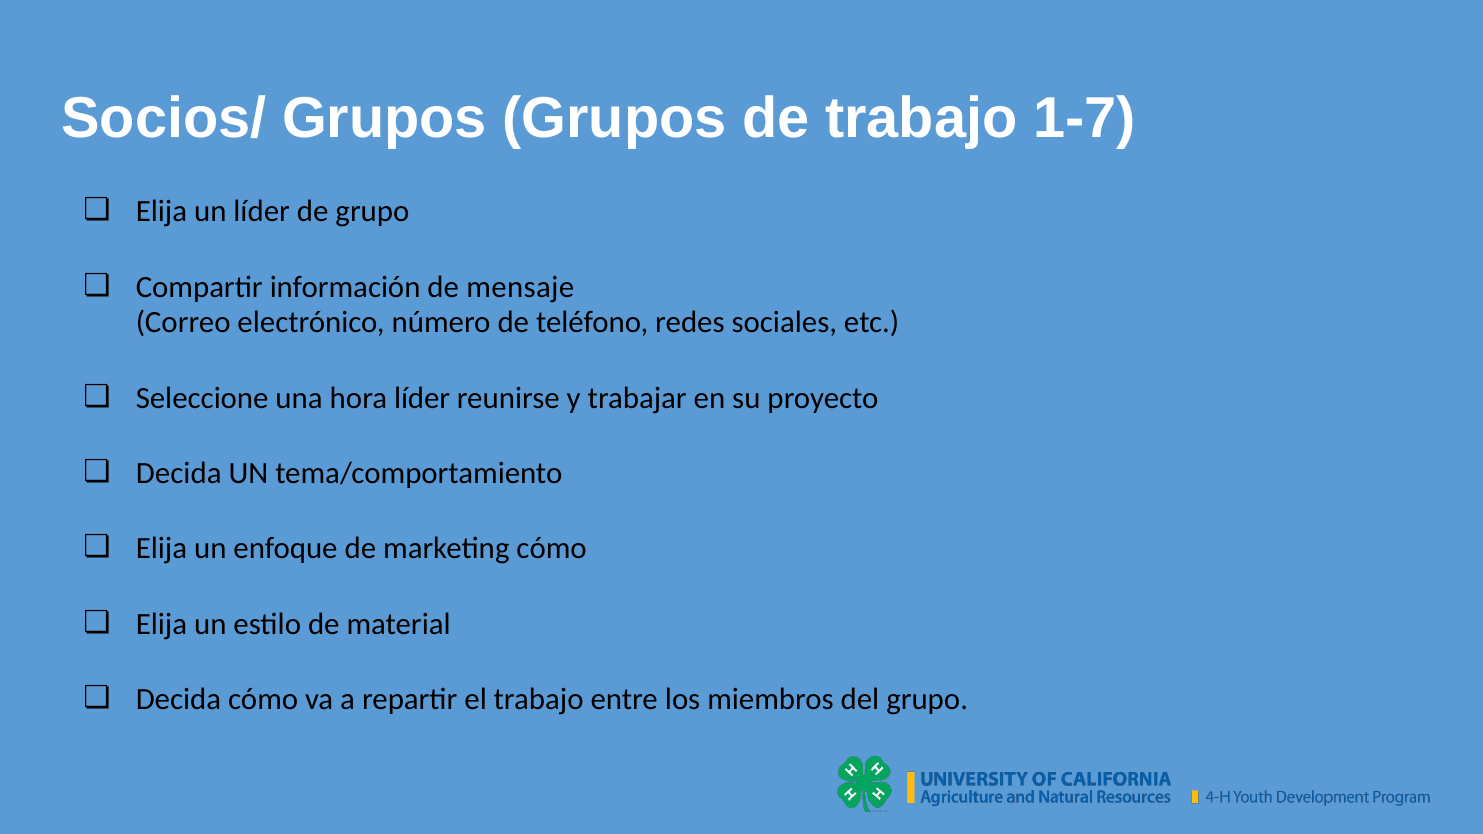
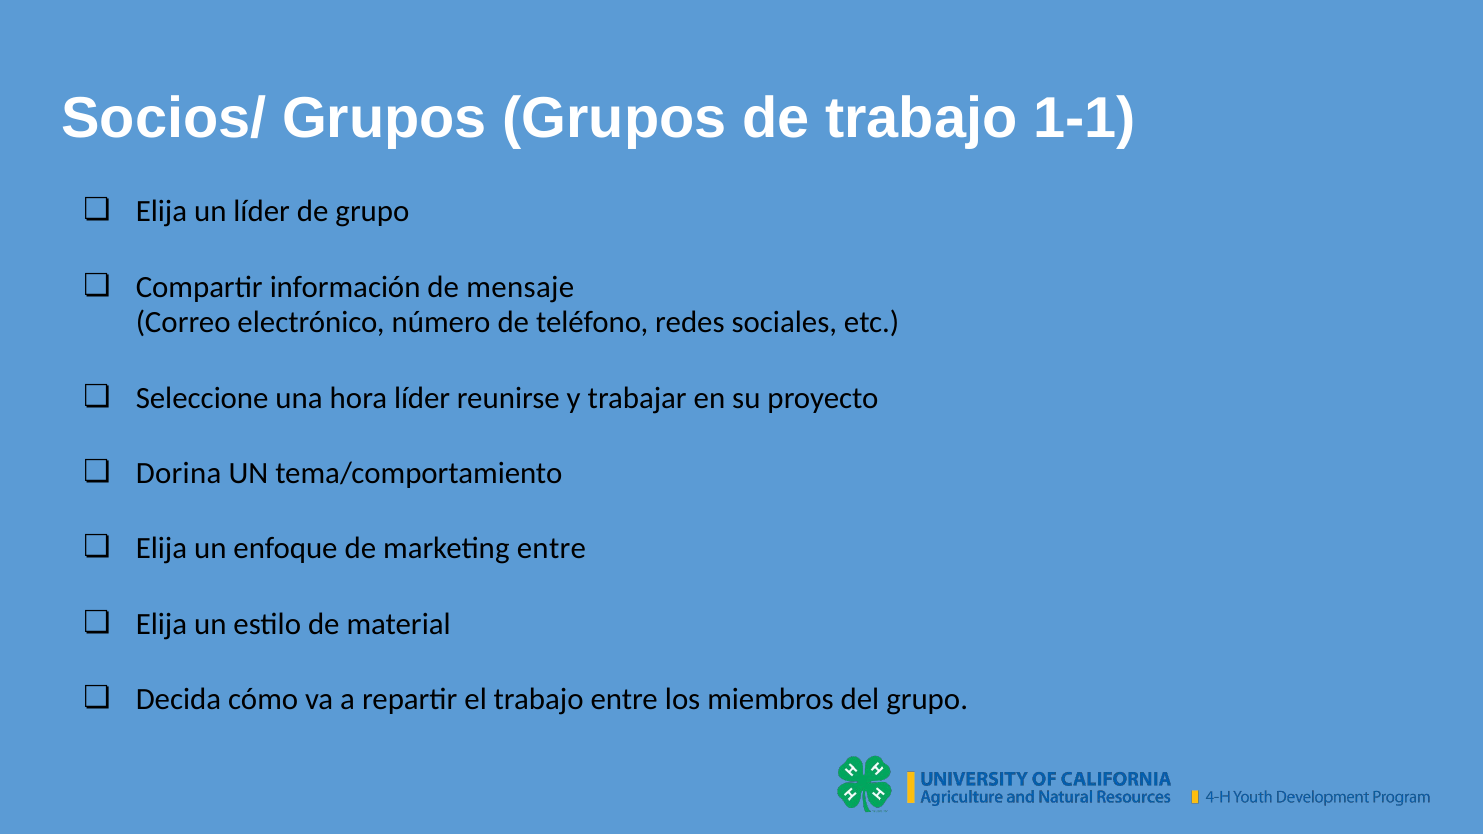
1-7: 1-7 -> 1-1 (1084, 118)
Decida: Decida -> Dorina (179, 473)
marketing cómo: cómo -> entre (551, 549)
